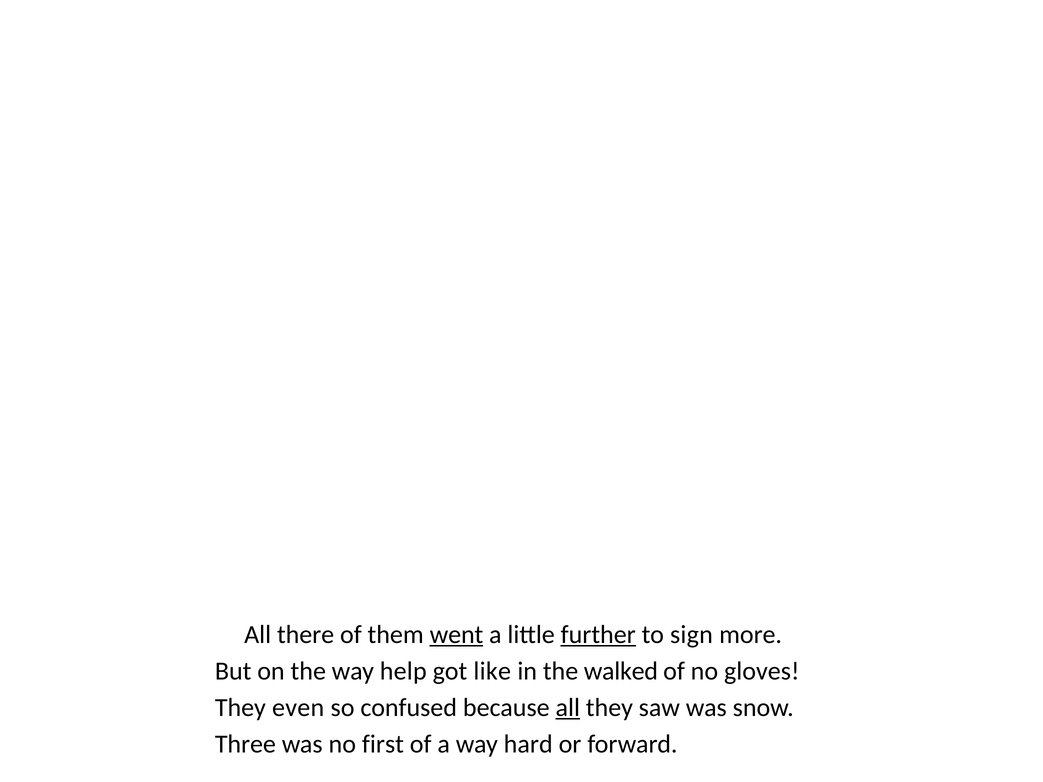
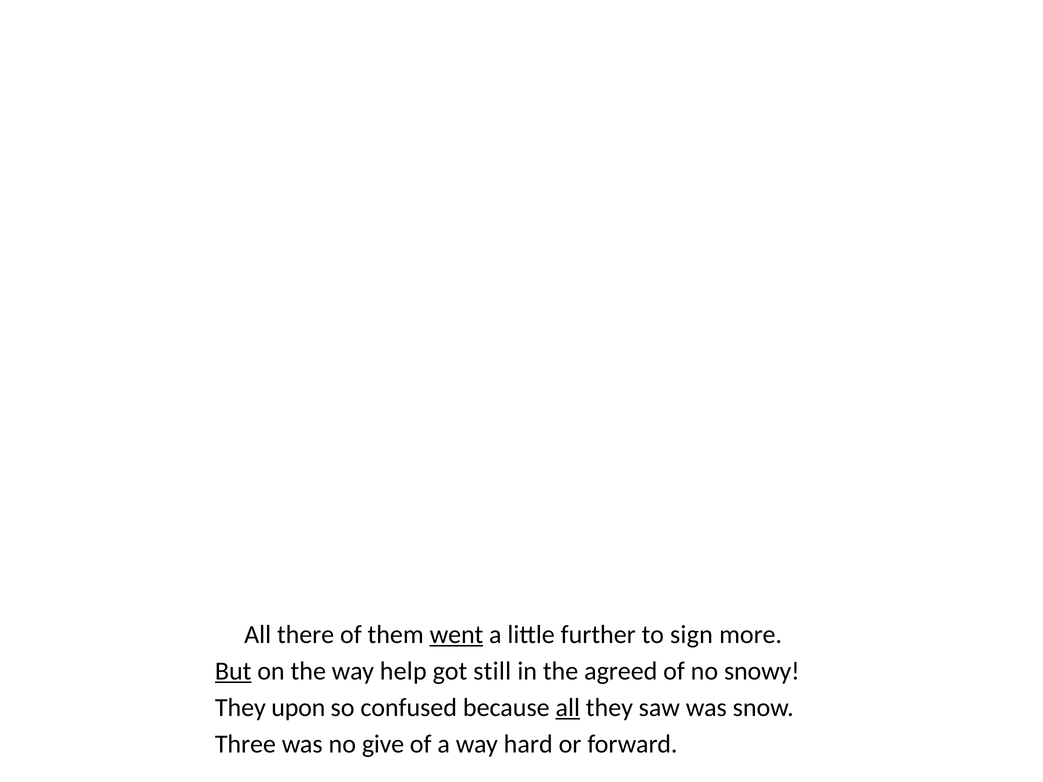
further underline: present -> none (598, 635)
But underline: none -> present (233, 671)
like: like -> still (492, 671)
walked: walked -> agreed (621, 671)
gloves: gloves -> snowy (762, 671)
even: even -> upon (298, 708)
first: first -> give (383, 744)
